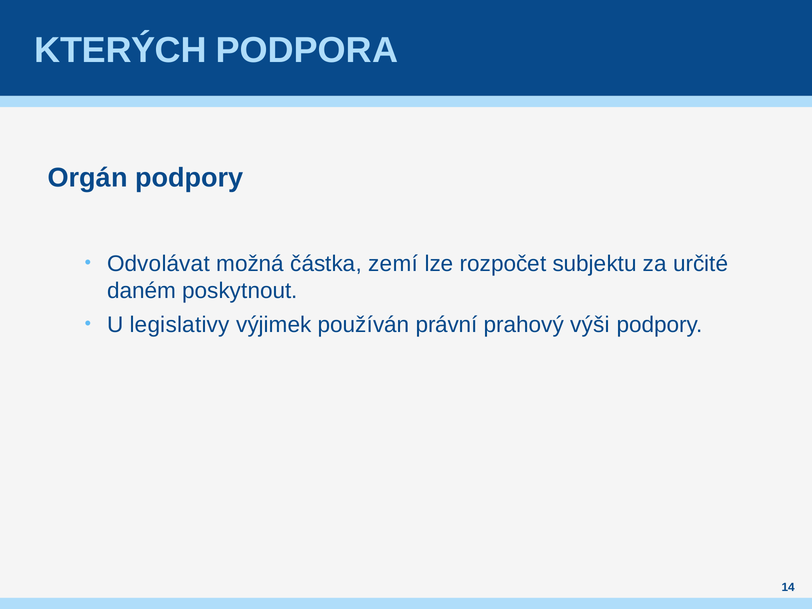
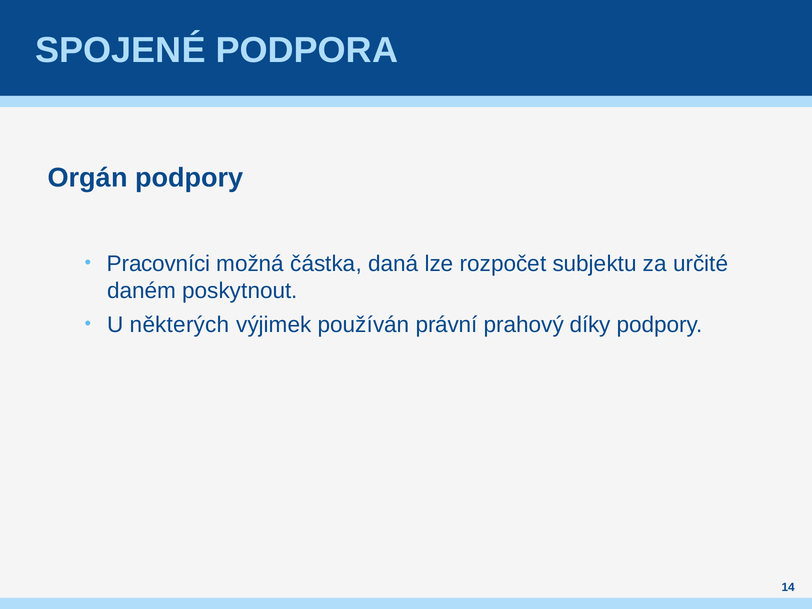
KTERÝCH: KTERÝCH -> SPOJENÉ (120, 50)
Odvolávat: Odvolávat -> Pracovníci (159, 264)
zemí: zemí -> daná (393, 264)
legislativy: legislativy -> některých (180, 325)
výši: výši -> díky (590, 325)
